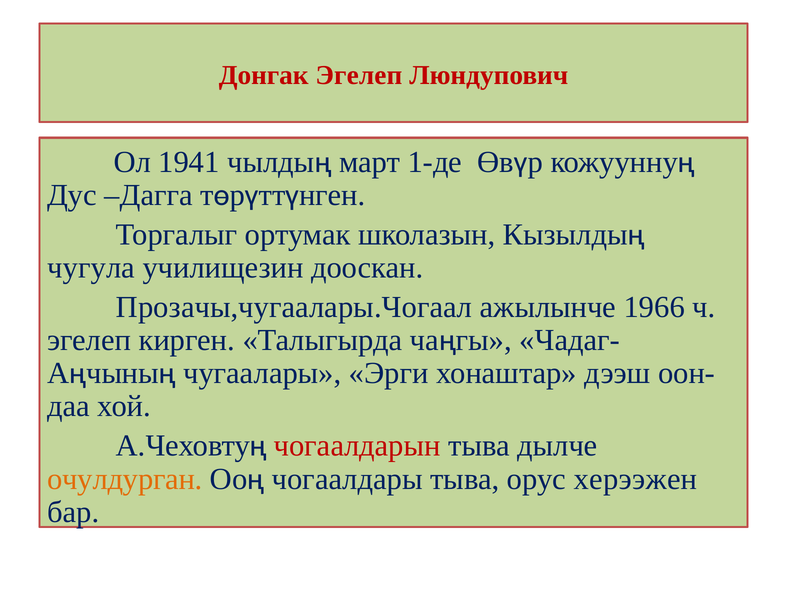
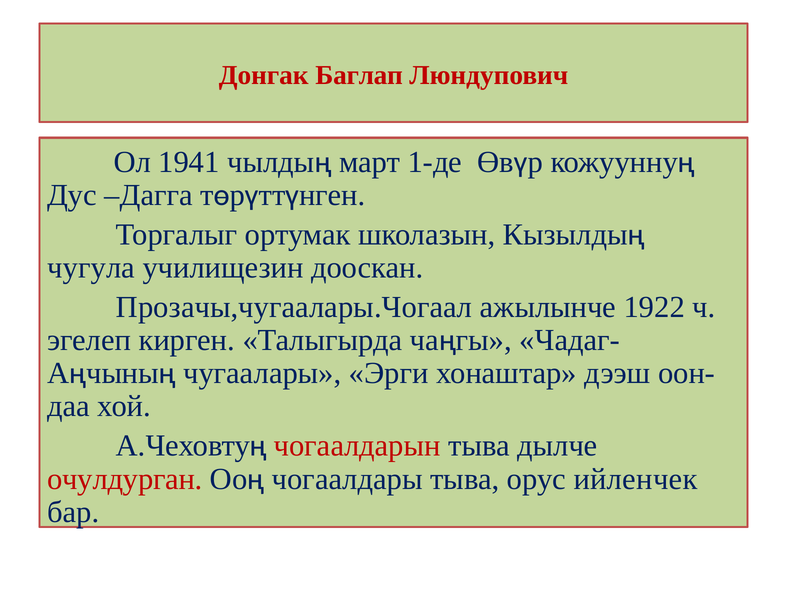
Донгак Эгелеп: Эгелеп -> Баглап (359, 75)
1966: 1966 -> 1922 (654, 307)
очулдурган colour: orange -> red (125, 479)
херээжен: херээжен -> ийленчек (635, 479)
